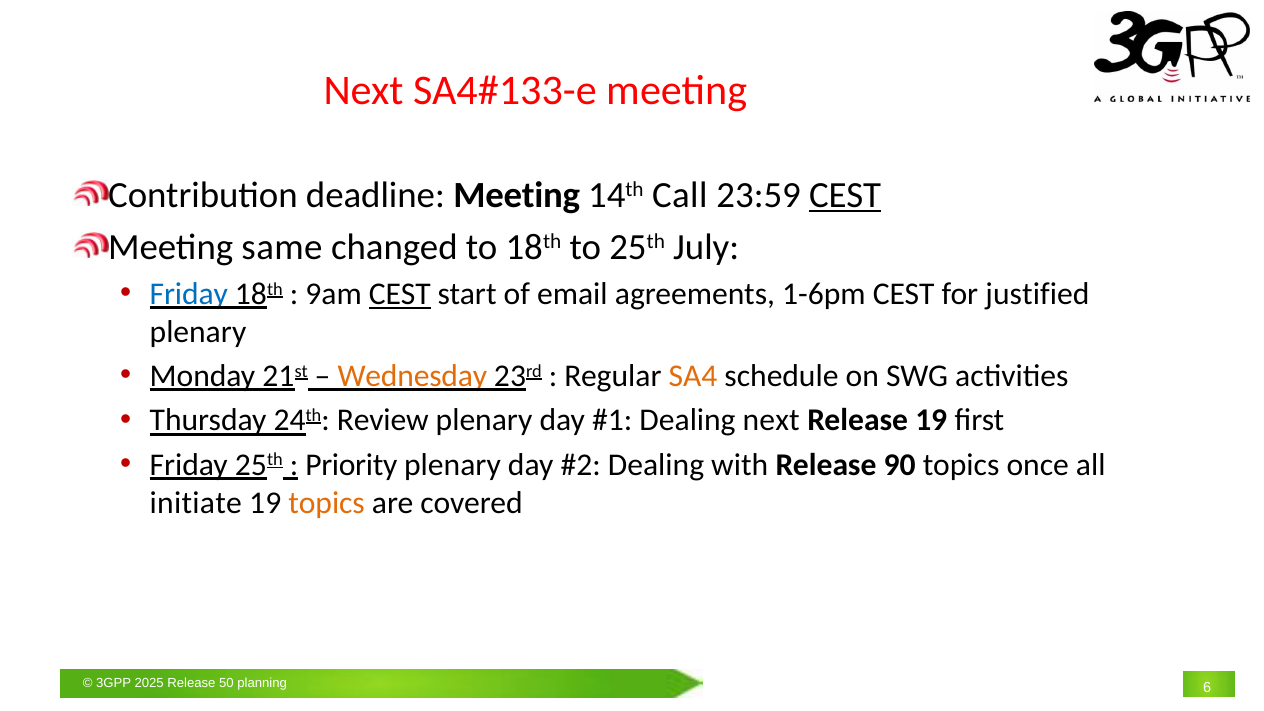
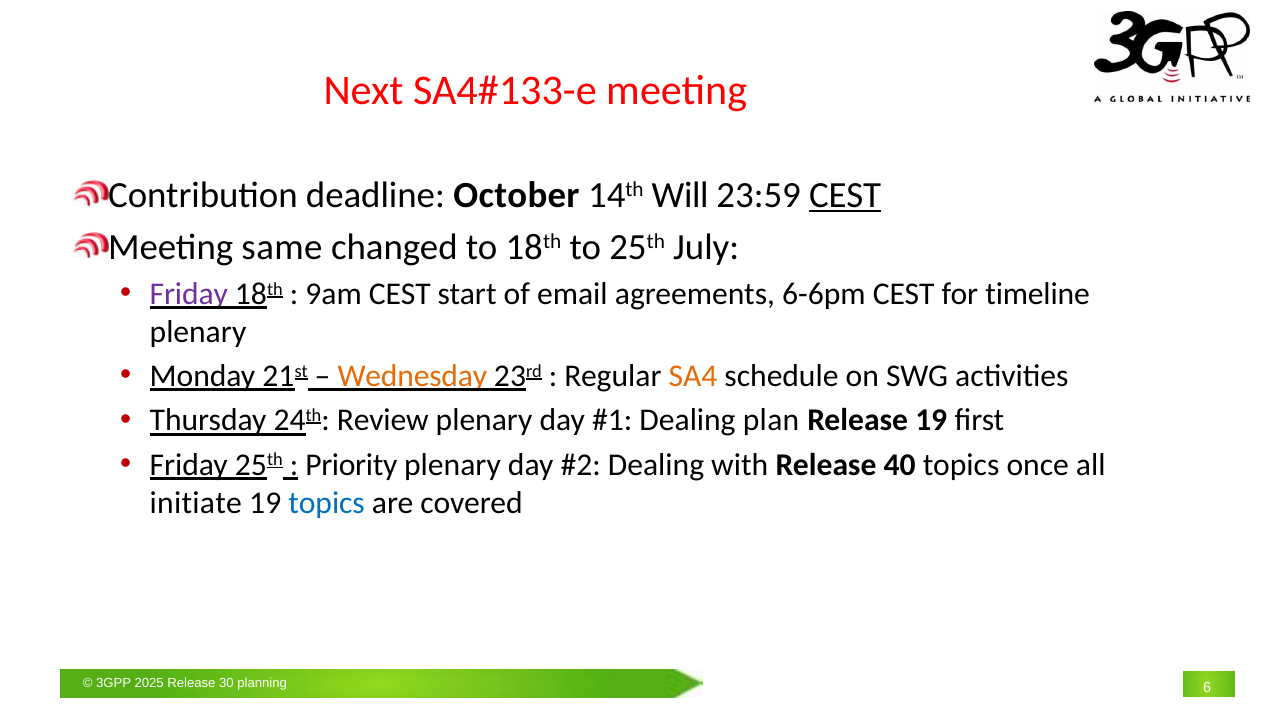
deadline Meeting: Meeting -> October (517, 195)
Call: Call -> Will (680, 195)
Friday colour: blue -> purple (189, 294)
CEST underline: present -> none (400, 294)
1-6pm: 1-6pm -> 6-6pm (824, 294)
justified: justified -> timeline (1038, 294)
Dealing next: next -> plan (771, 420)
90: 90 -> 40 (900, 465)
topics colour: orange -> blue (327, 503)
50: 50 -> 30 (226, 683)
